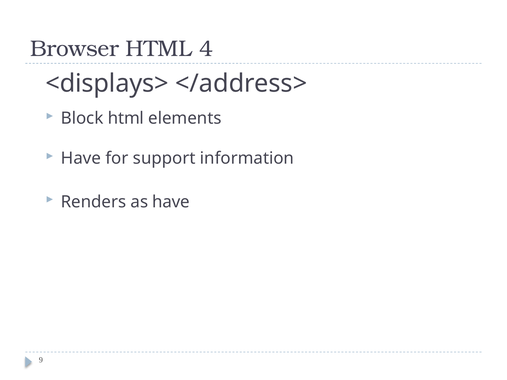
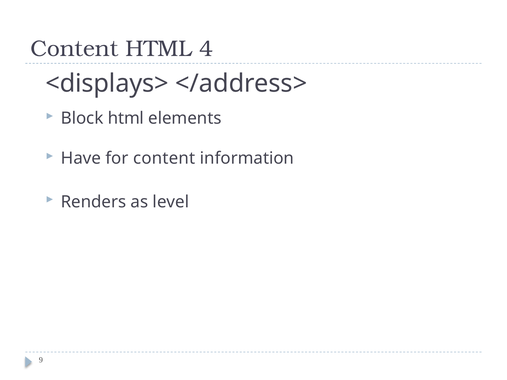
Browser: Browser -> Content (74, 49)
for support: support -> content (164, 158)
as have: have -> level (171, 202)
